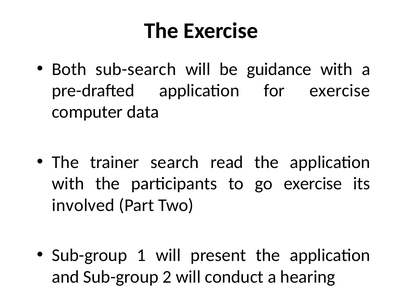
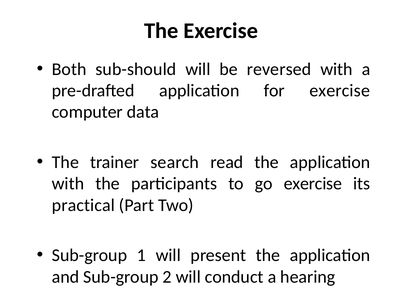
sub-search: sub-search -> sub-should (136, 69)
guidance: guidance -> reversed (279, 69)
involved: involved -> practical (83, 205)
